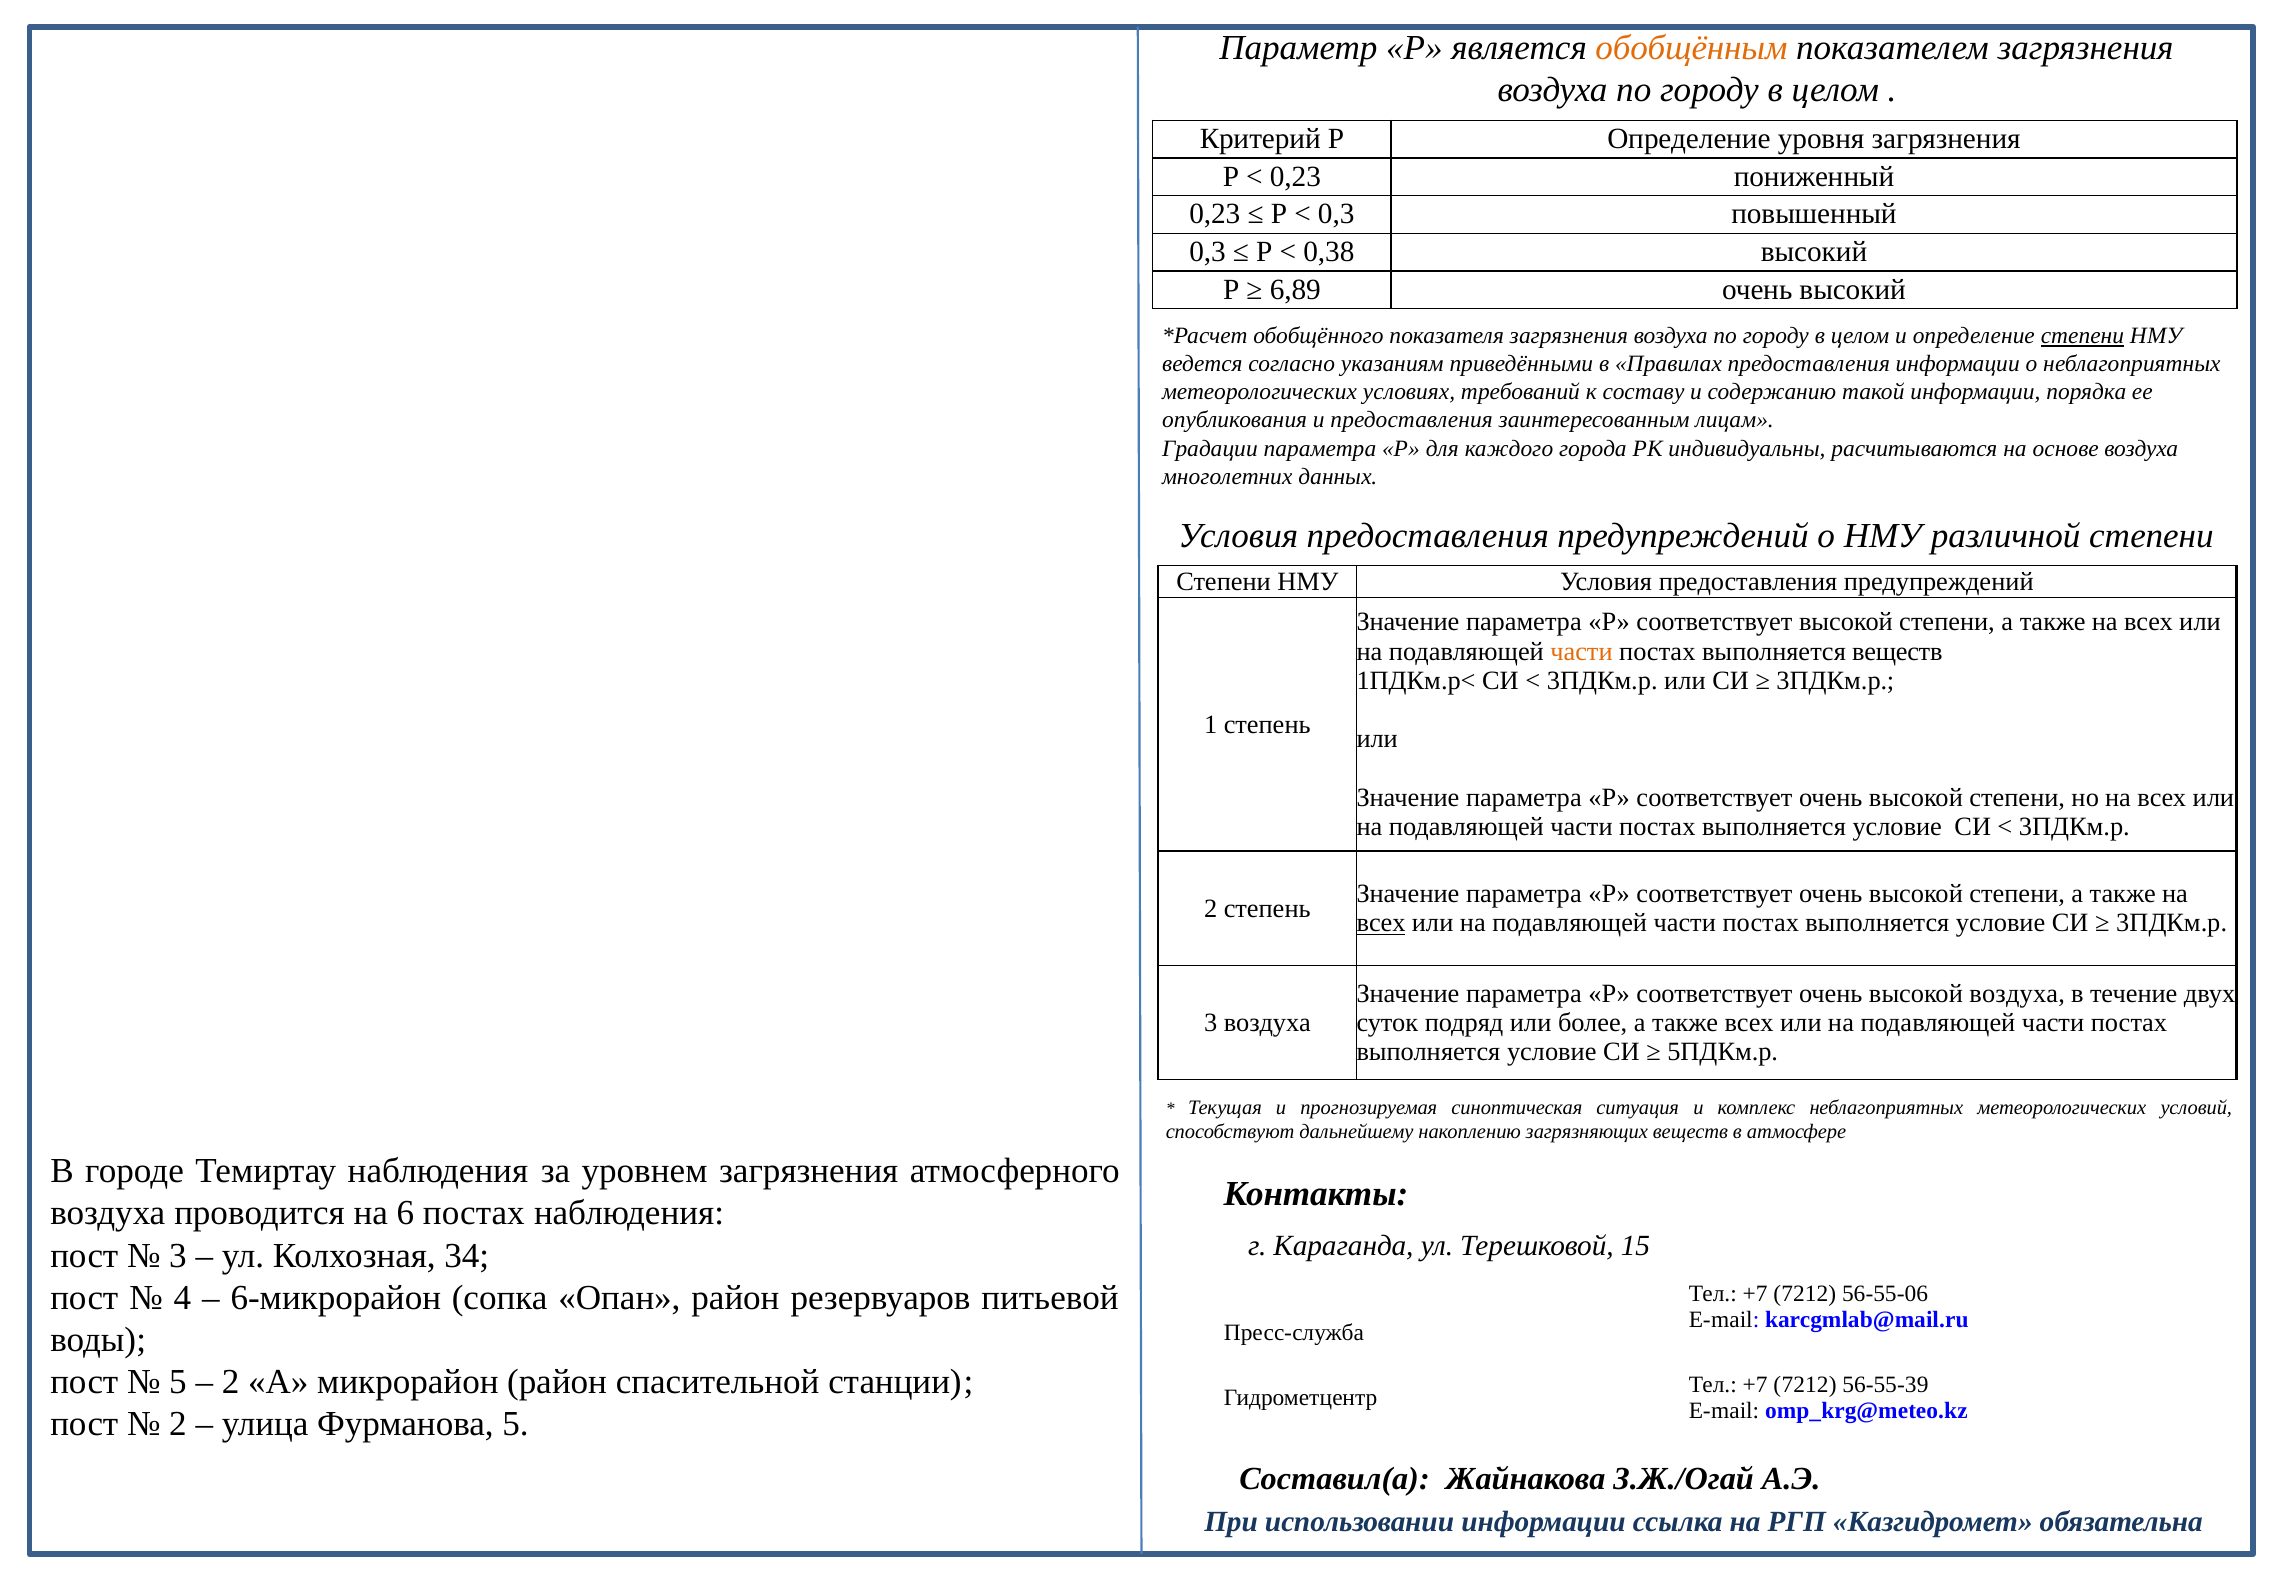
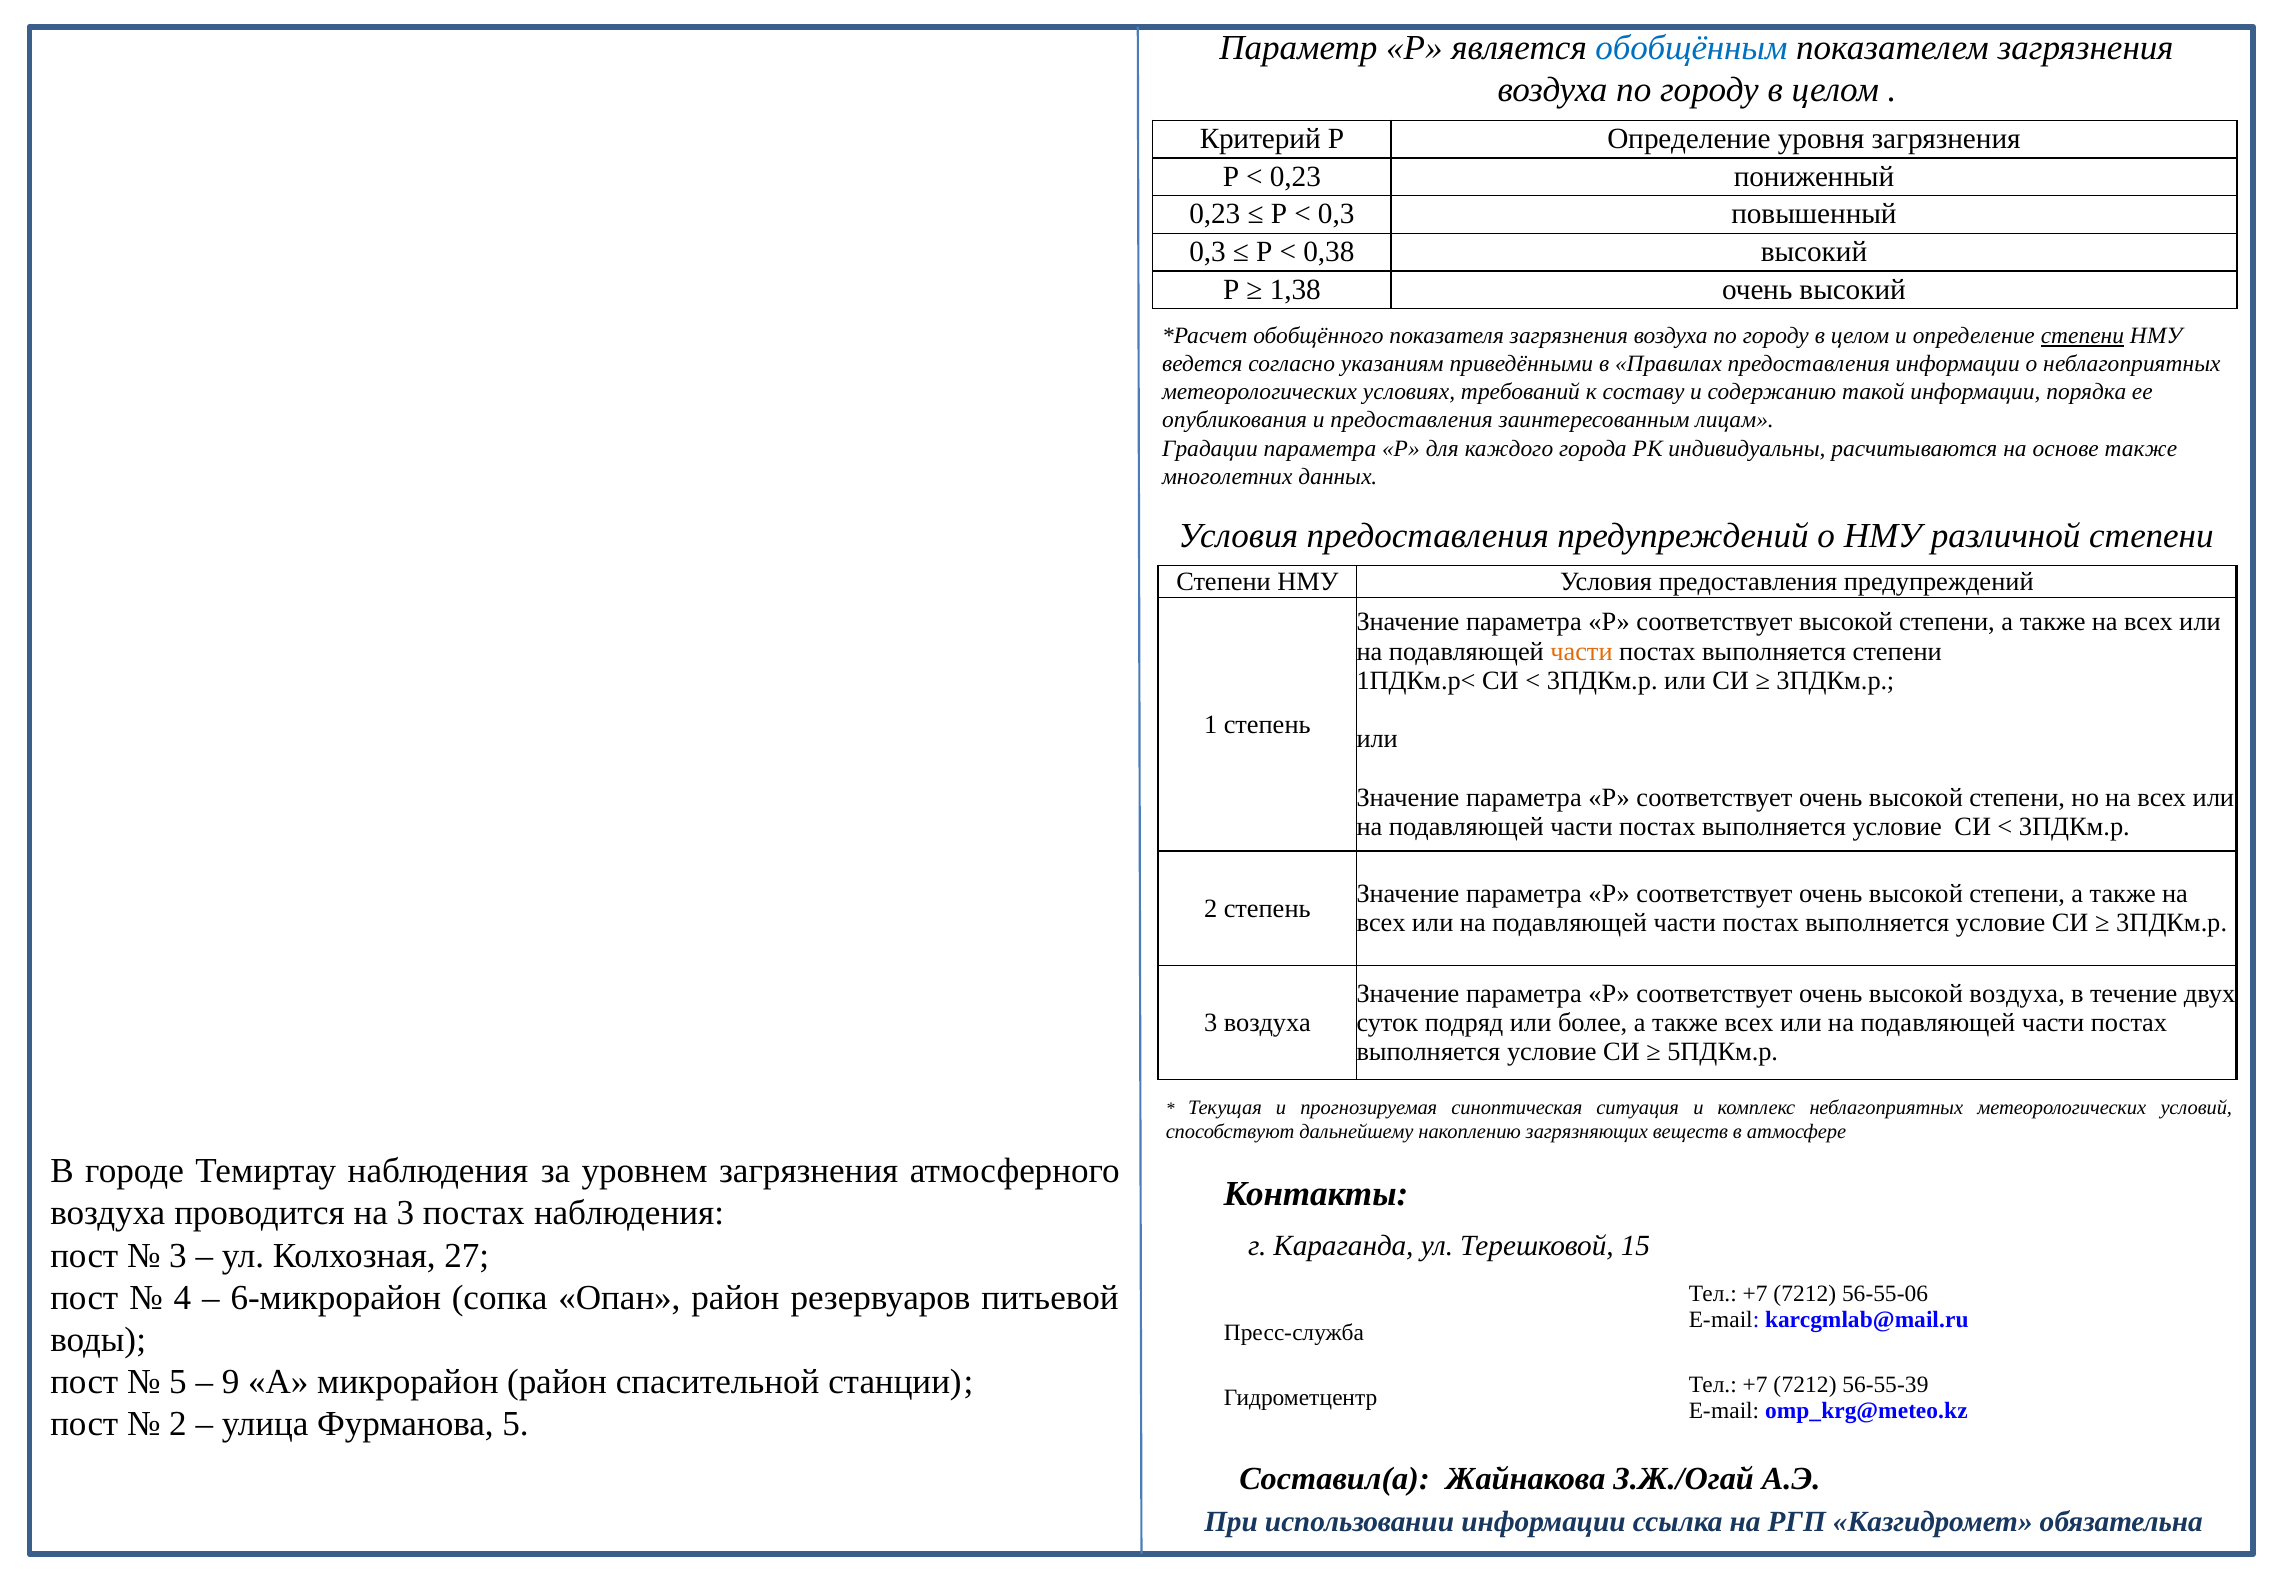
обобщённым colour: orange -> blue (1691, 48)
6,89: 6,89 -> 1,38 (1295, 290)
основе воздуха: воздуха -> также (2141, 448)
выполняется веществ: веществ -> степени (1897, 651)
всех underline: present -> none (1381, 923)
на 6: 6 -> 3 (405, 1213)
34: 34 -> 27 (467, 1255)
2: 2 -> 9 (231, 1382)
